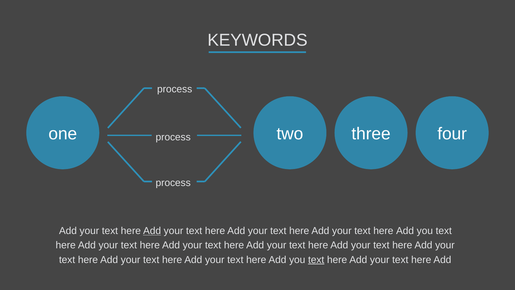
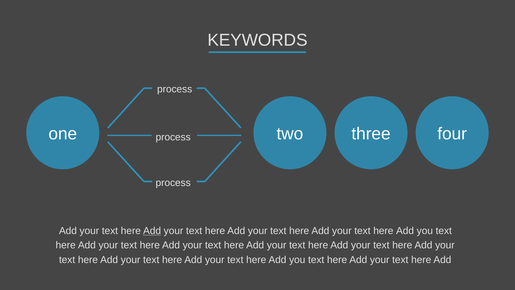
text underline: present -> none (316, 259)
